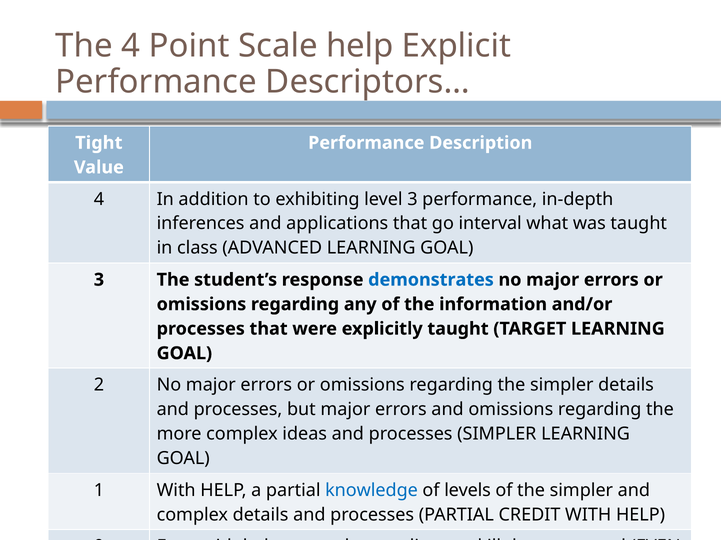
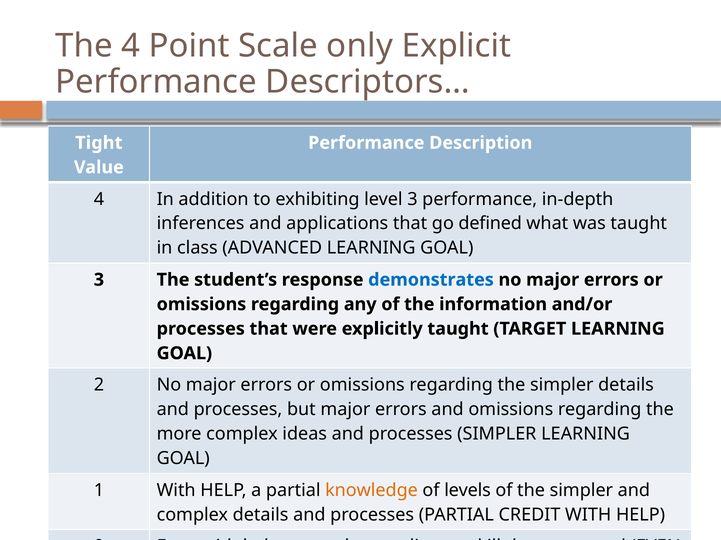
Scale help: help -> only (360, 46)
interval: interval -> defined (490, 224)
knowledge colour: blue -> orange (372, 491)
